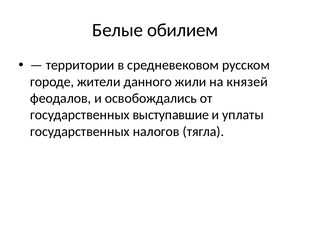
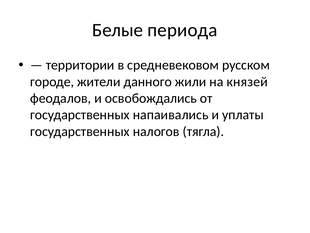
обилием: обилием -> периода (182, 30)
выступавшие: выступавшие -> напаивались (171, 115)
